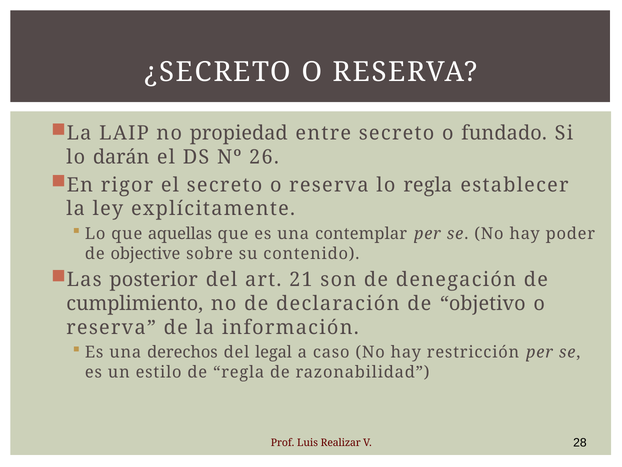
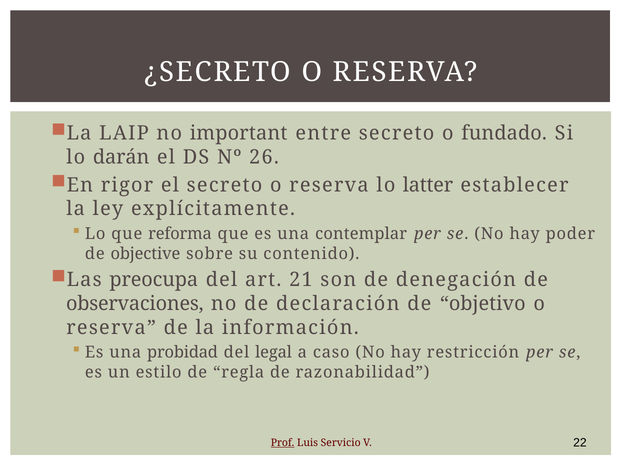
propiedad: propiedad -> important (239, 133)
lo regla: regla -> latter (428, 185)
aquellas: aquellas -> reforma (180, 234)
posterior: posterior -> preocupa (154, 279)
cumplimiento: cumplimiento -> observaciones (135, 303)
derechos: derechos -> probidad (183, 352)
Prof underline: none -> present (283, 442)
Realizar: Realizar -> Servicio (341, 442)
28: 28 -> 22 (580, 442)
